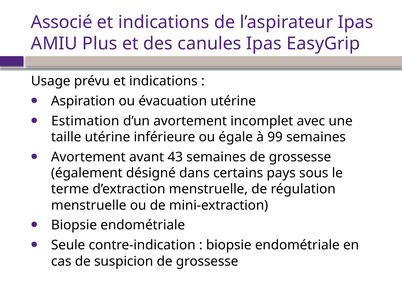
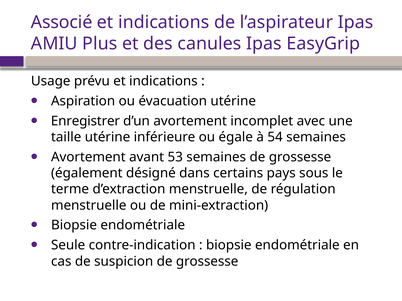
Estimation: Estimation -> Enregistrer (85, 121)
99: 99 -> 54 (275, 137)
43: 43 -> 53 (175, 157)
